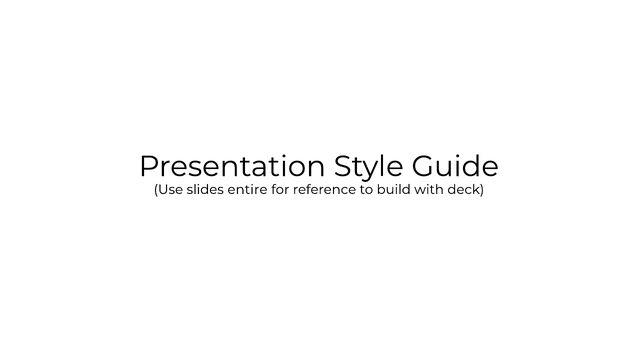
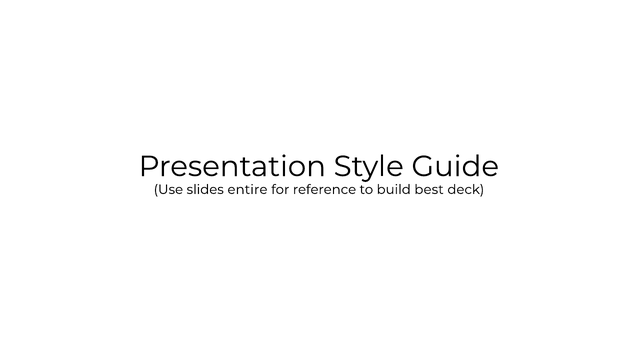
with: with -> best (429, 189)
